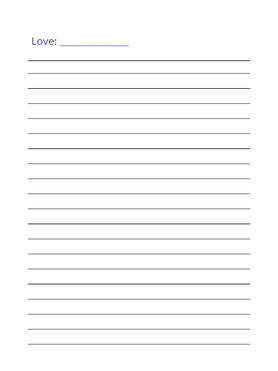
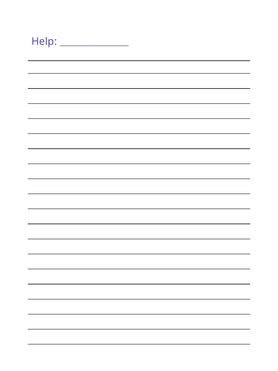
Love: Love -> Help (44, 41)
